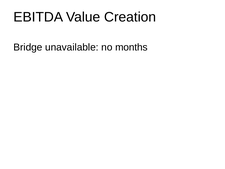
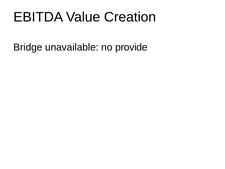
months: months -> provide (131, 47)
